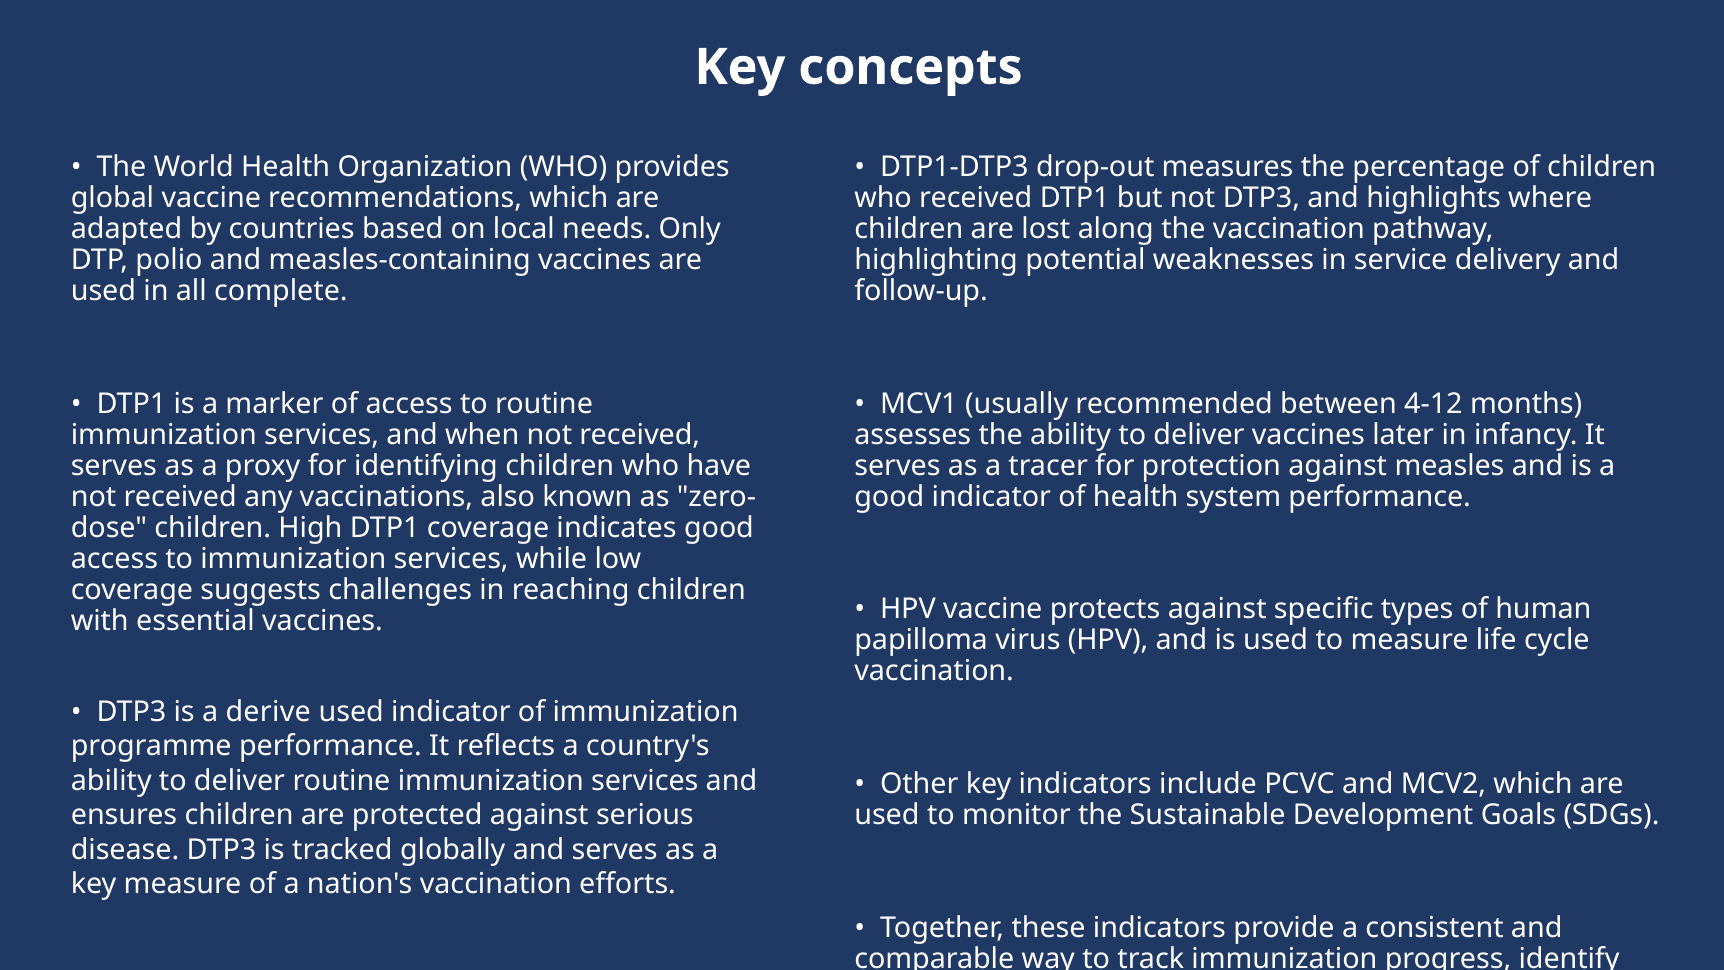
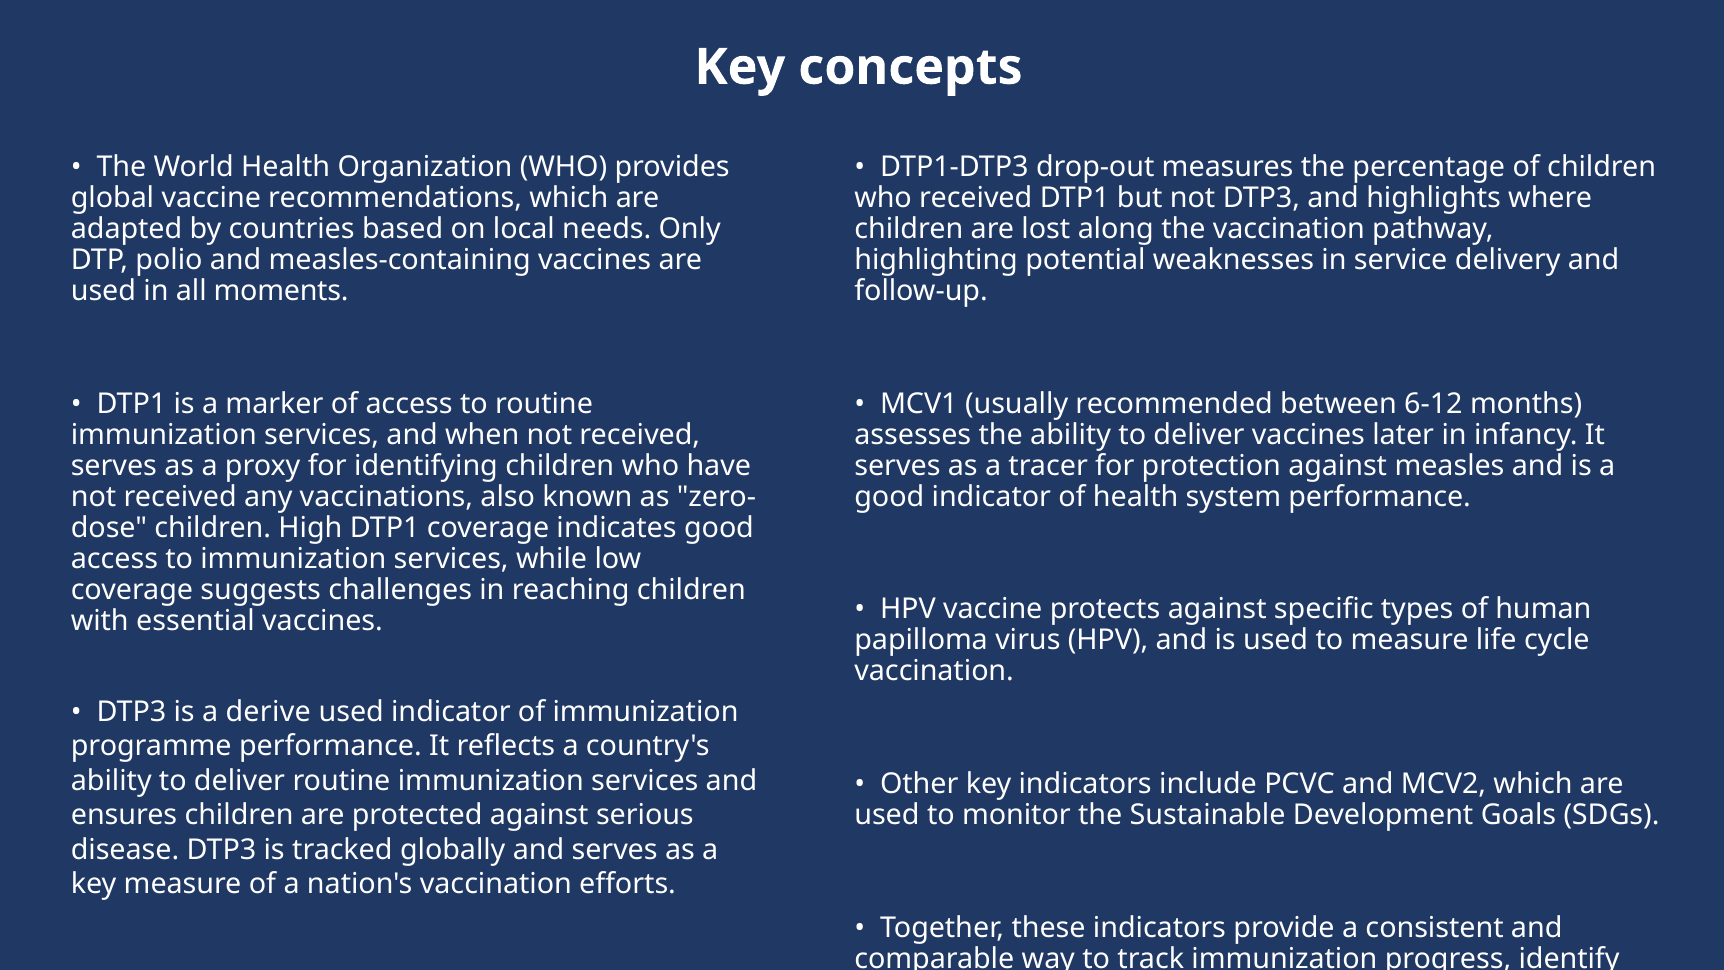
complete: complete -> moments (281, 291)
4-12: 4-12 -> 6-12 (1433, 403)
